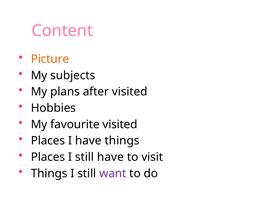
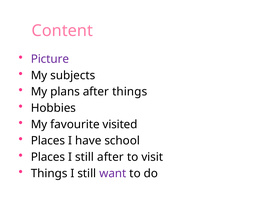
Picture colour: orange -> purple (50, 59)
after visited: visited -> things (130, 92)
have things: things -> school (122, 141)
still have: have -> after (110, 157)
